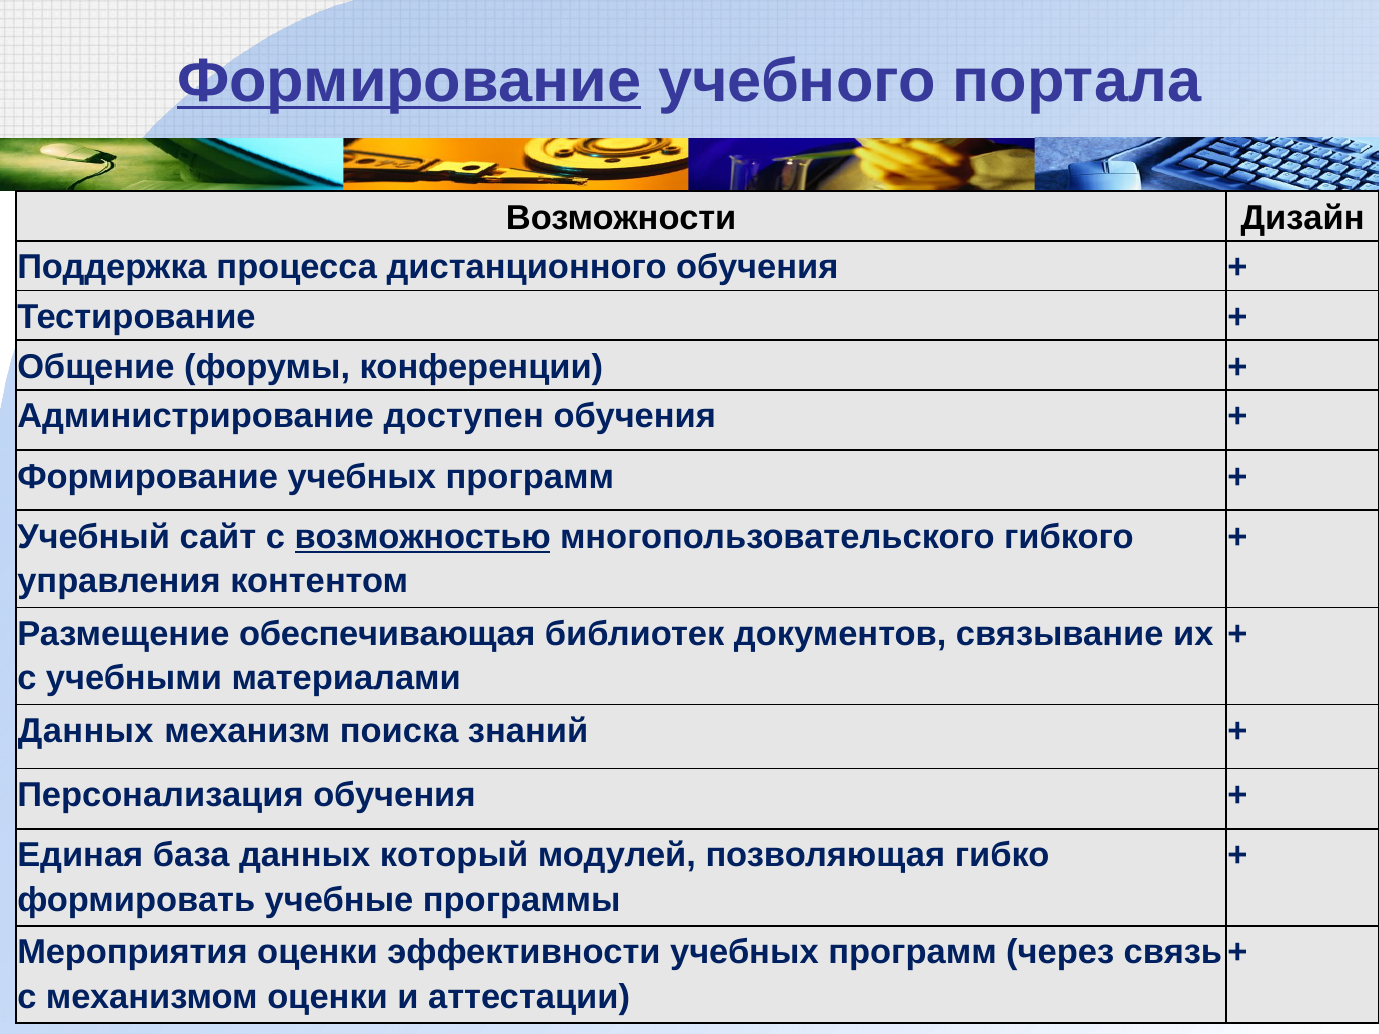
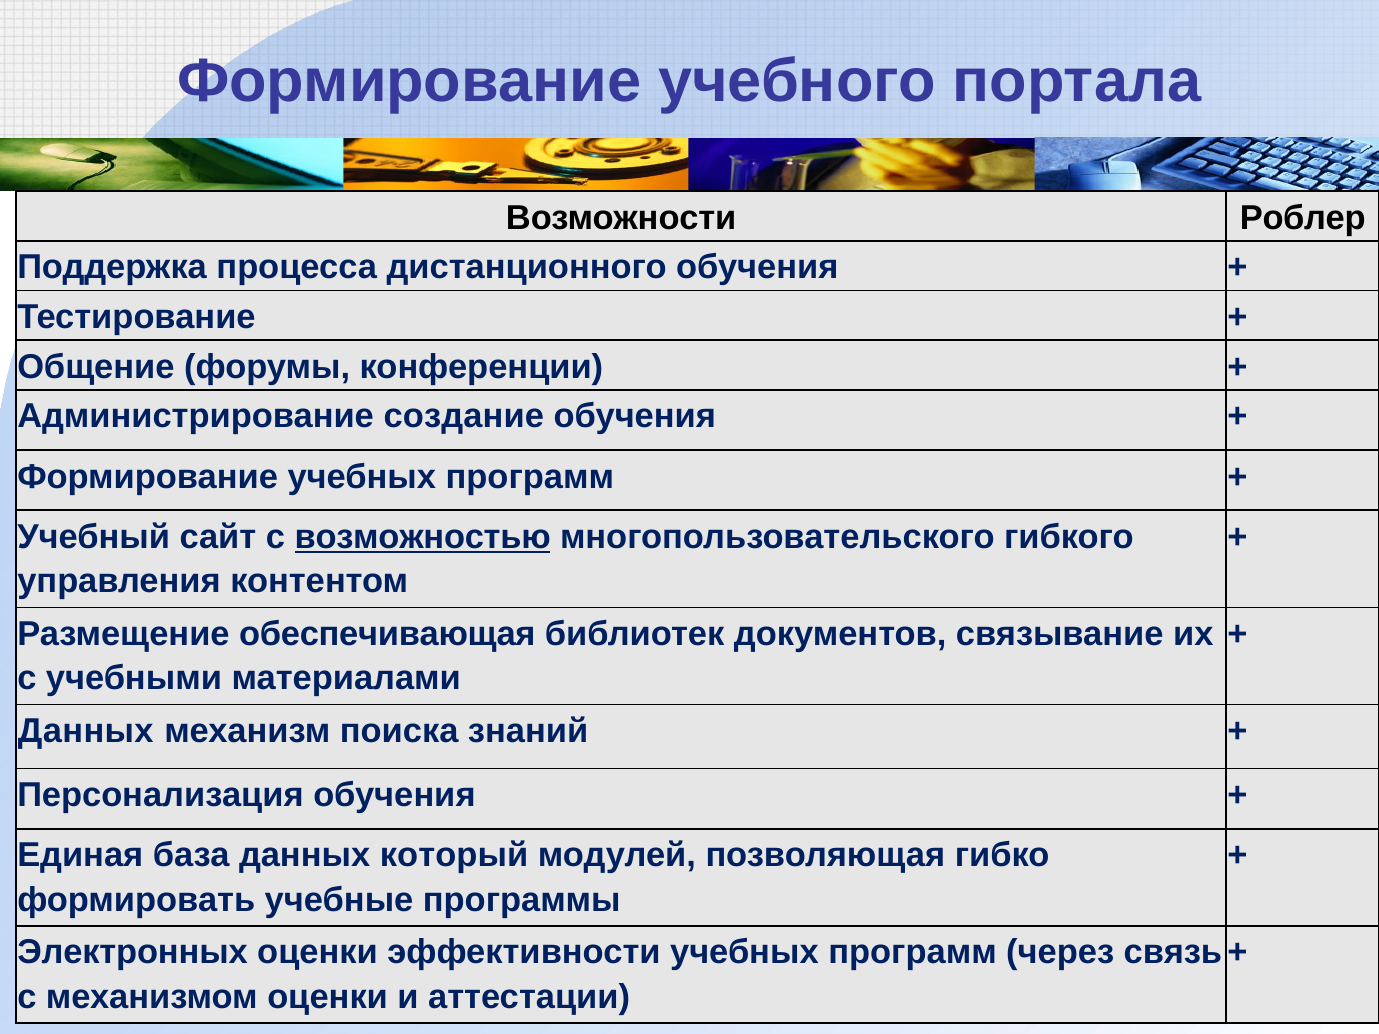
Формирование underline: present -> none (409, 81)
Дизайн: Дизайн -> Роблер (1303, 218)
доступен: доступен -> создание (464, 417)
Мероприятия: Мероприятия -> Электронных (132, 953)
